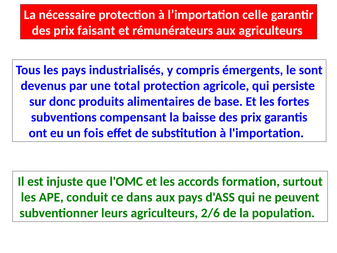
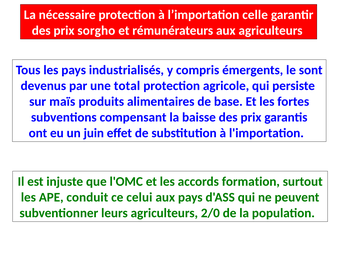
faisant: faisant -> sorgho (96, 30)
donc: donc -> maïs (62, 101)
fois: fois -> juin (94, 133)
dans: dans -> celui (139, 197)
2/6: 2/6 -> 2/0 (210, 213)
